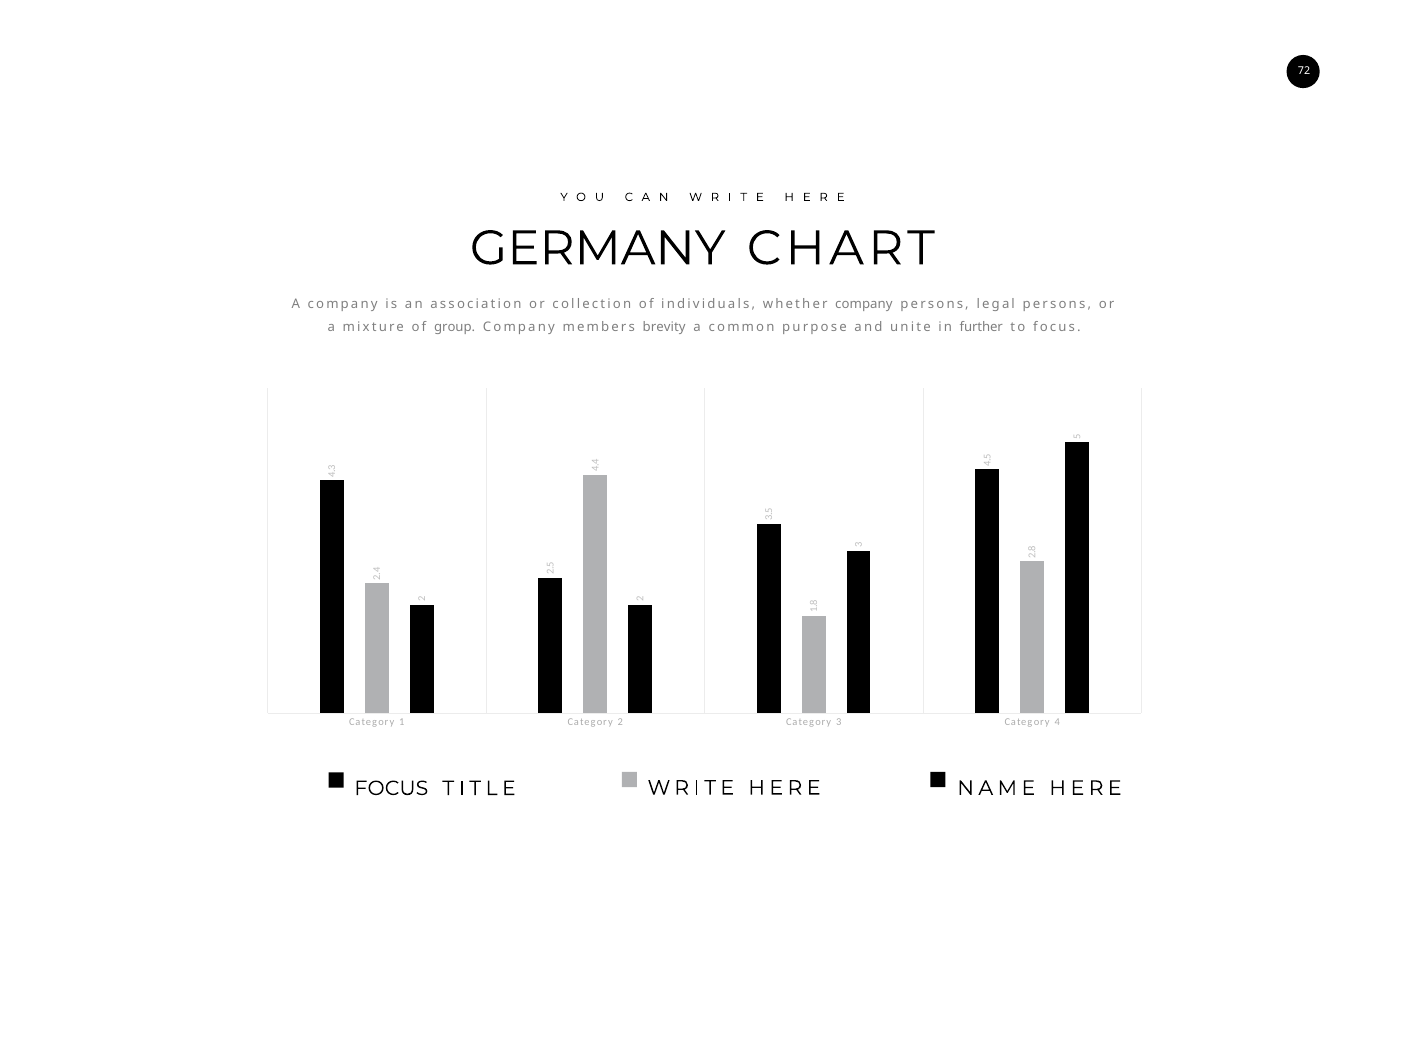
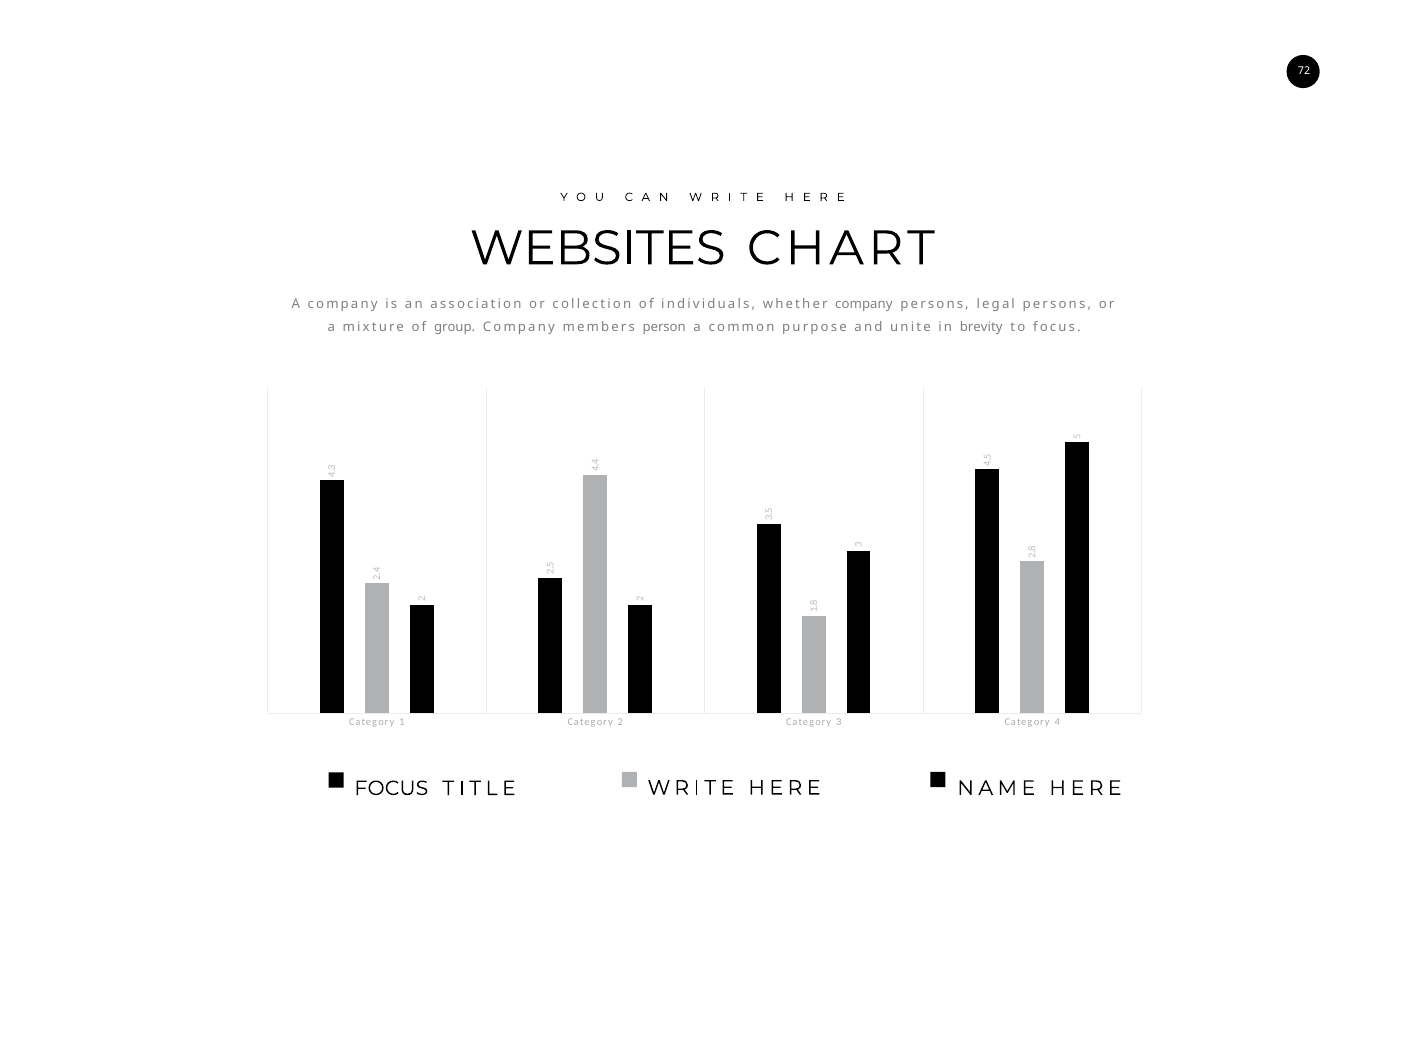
GERMANY: GERMANY -> WEBSITES (598, 248)
brevity: brevity -> person (664, 327)
further: further -> brevity (981, 327)
